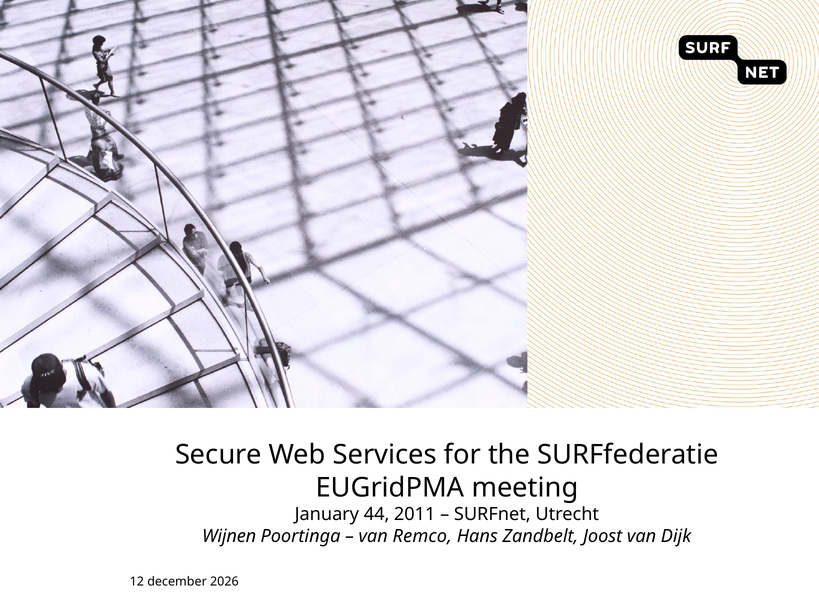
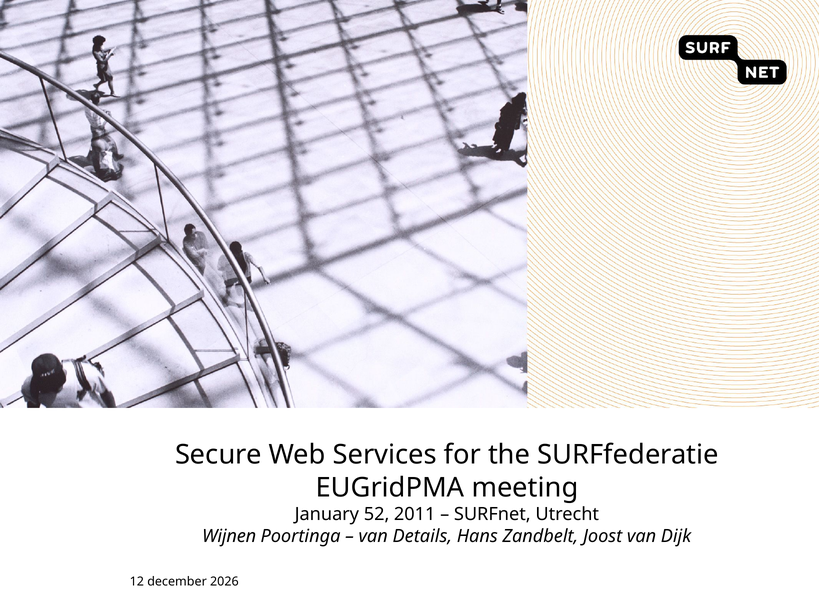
44: 44 -> 52 (377, 515)
Remco: Remco -> Details (422, 536)
